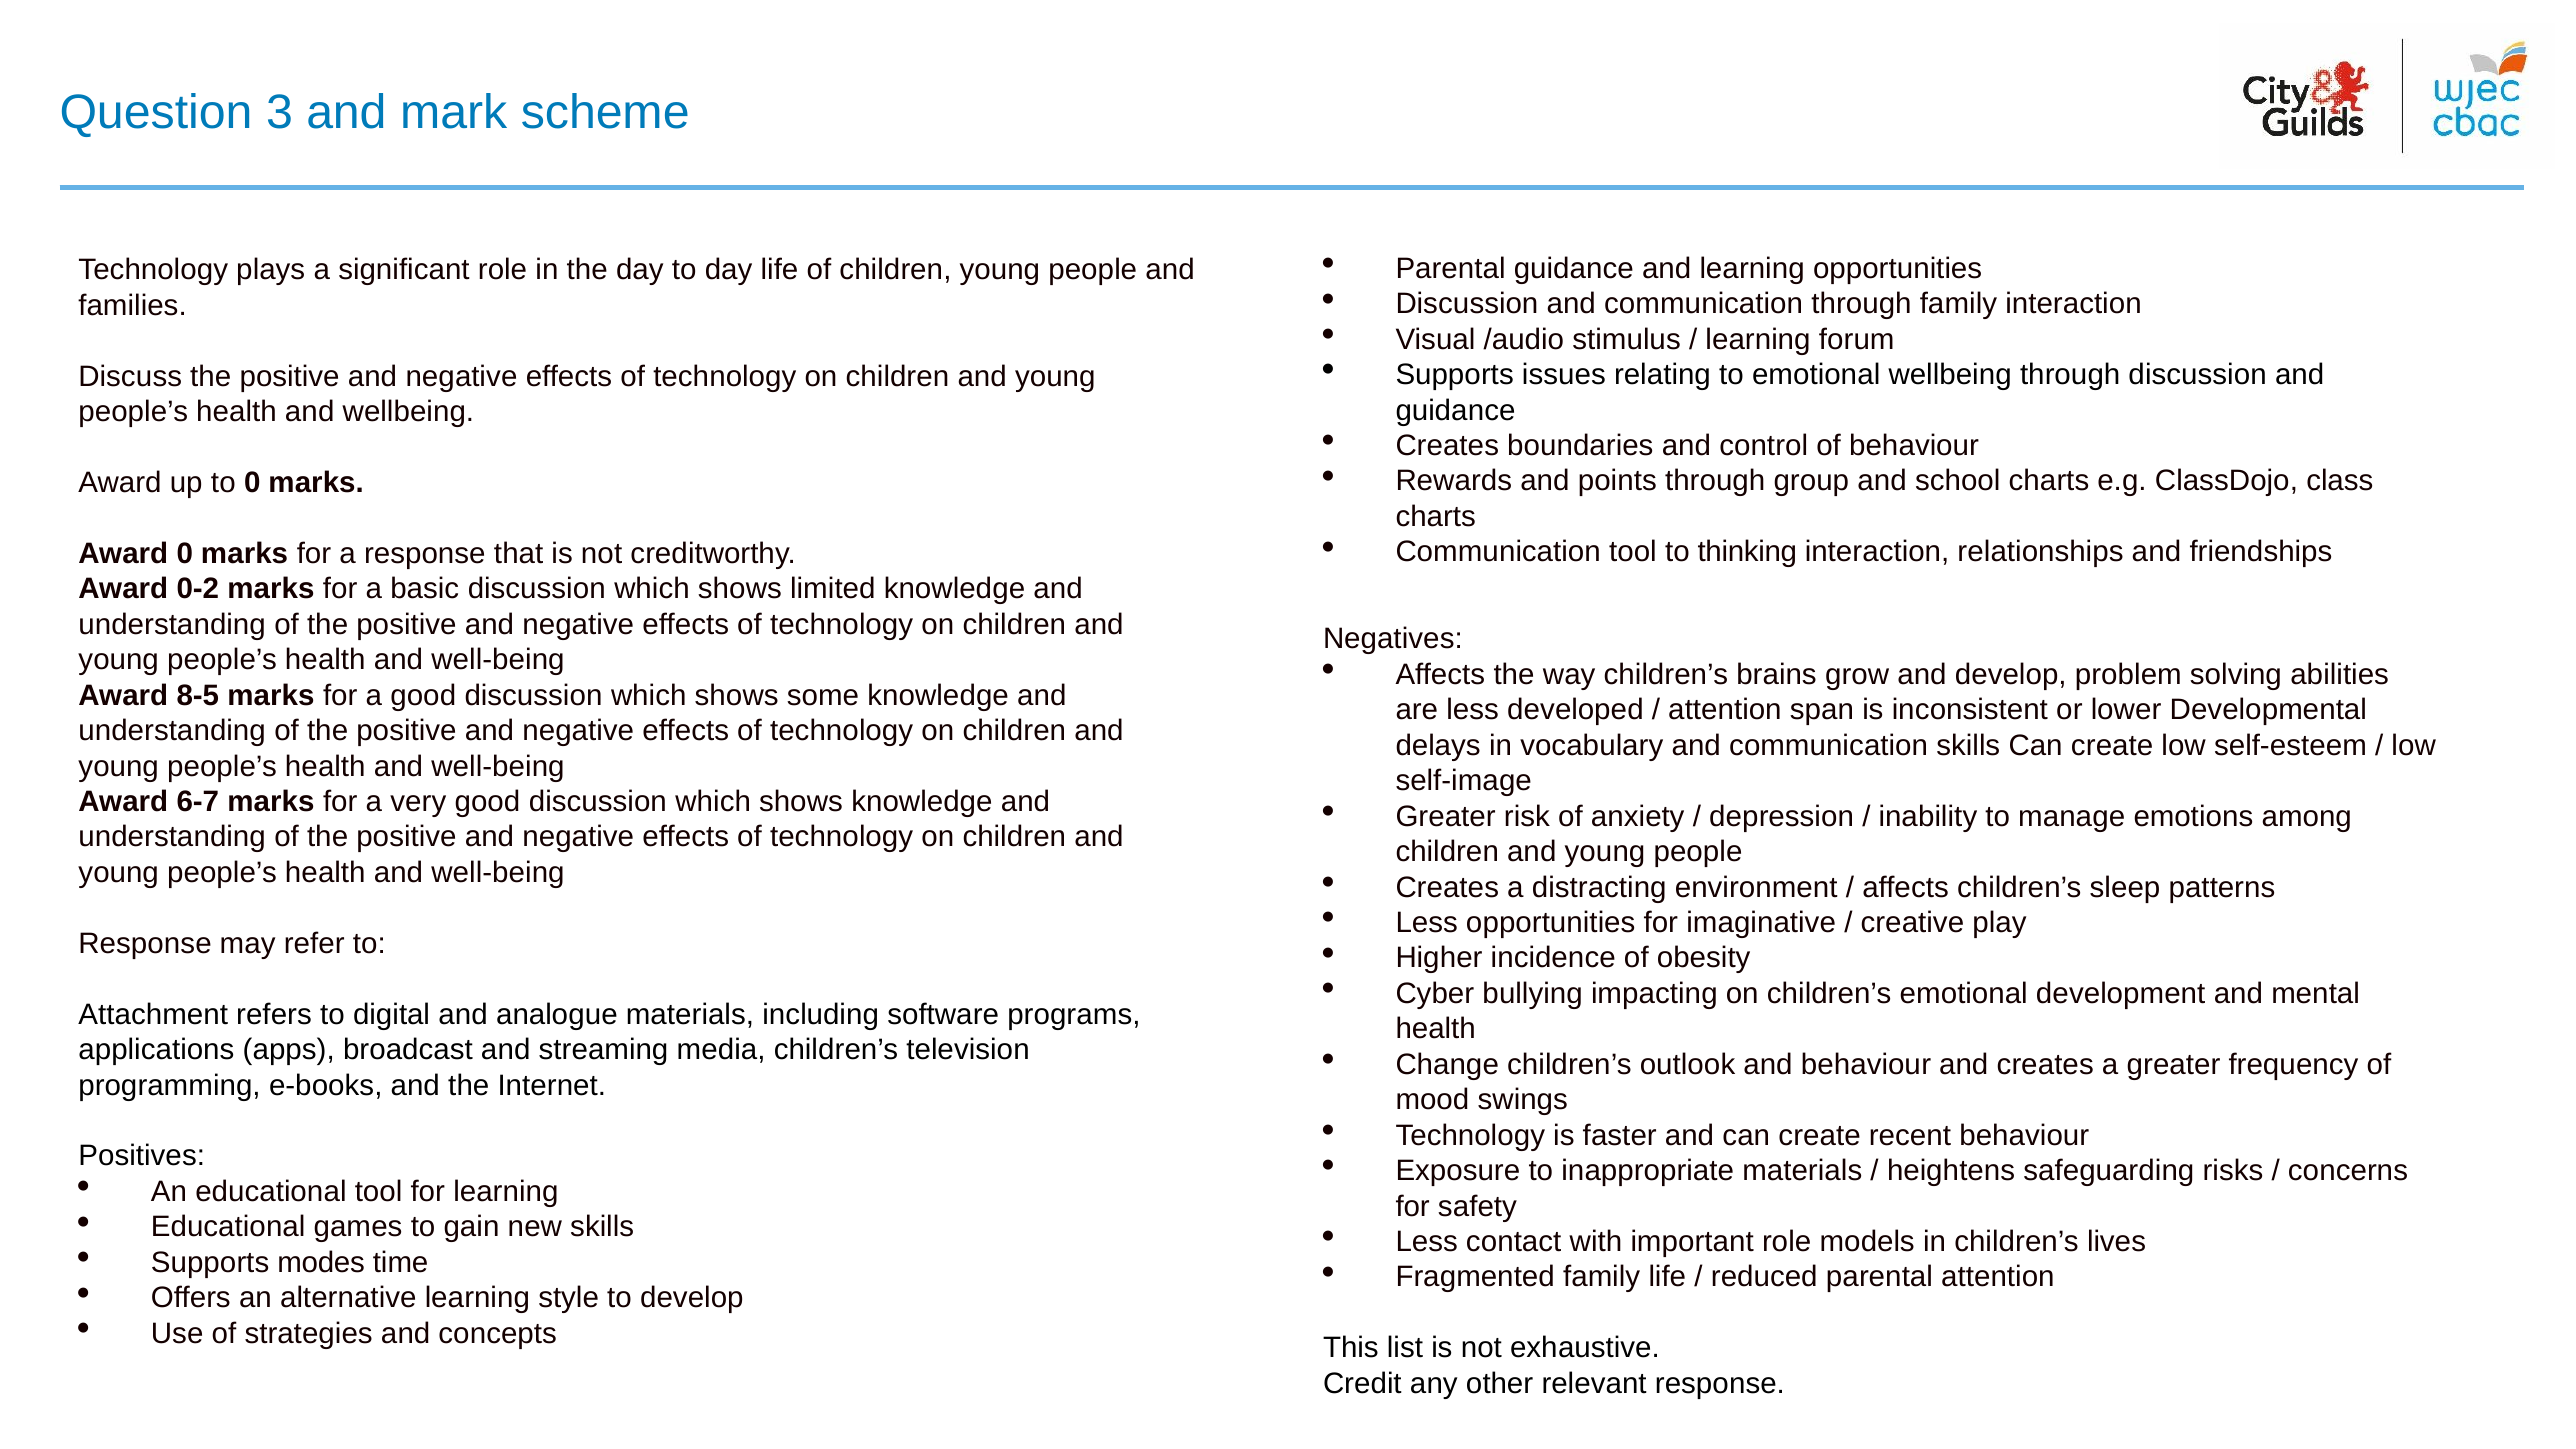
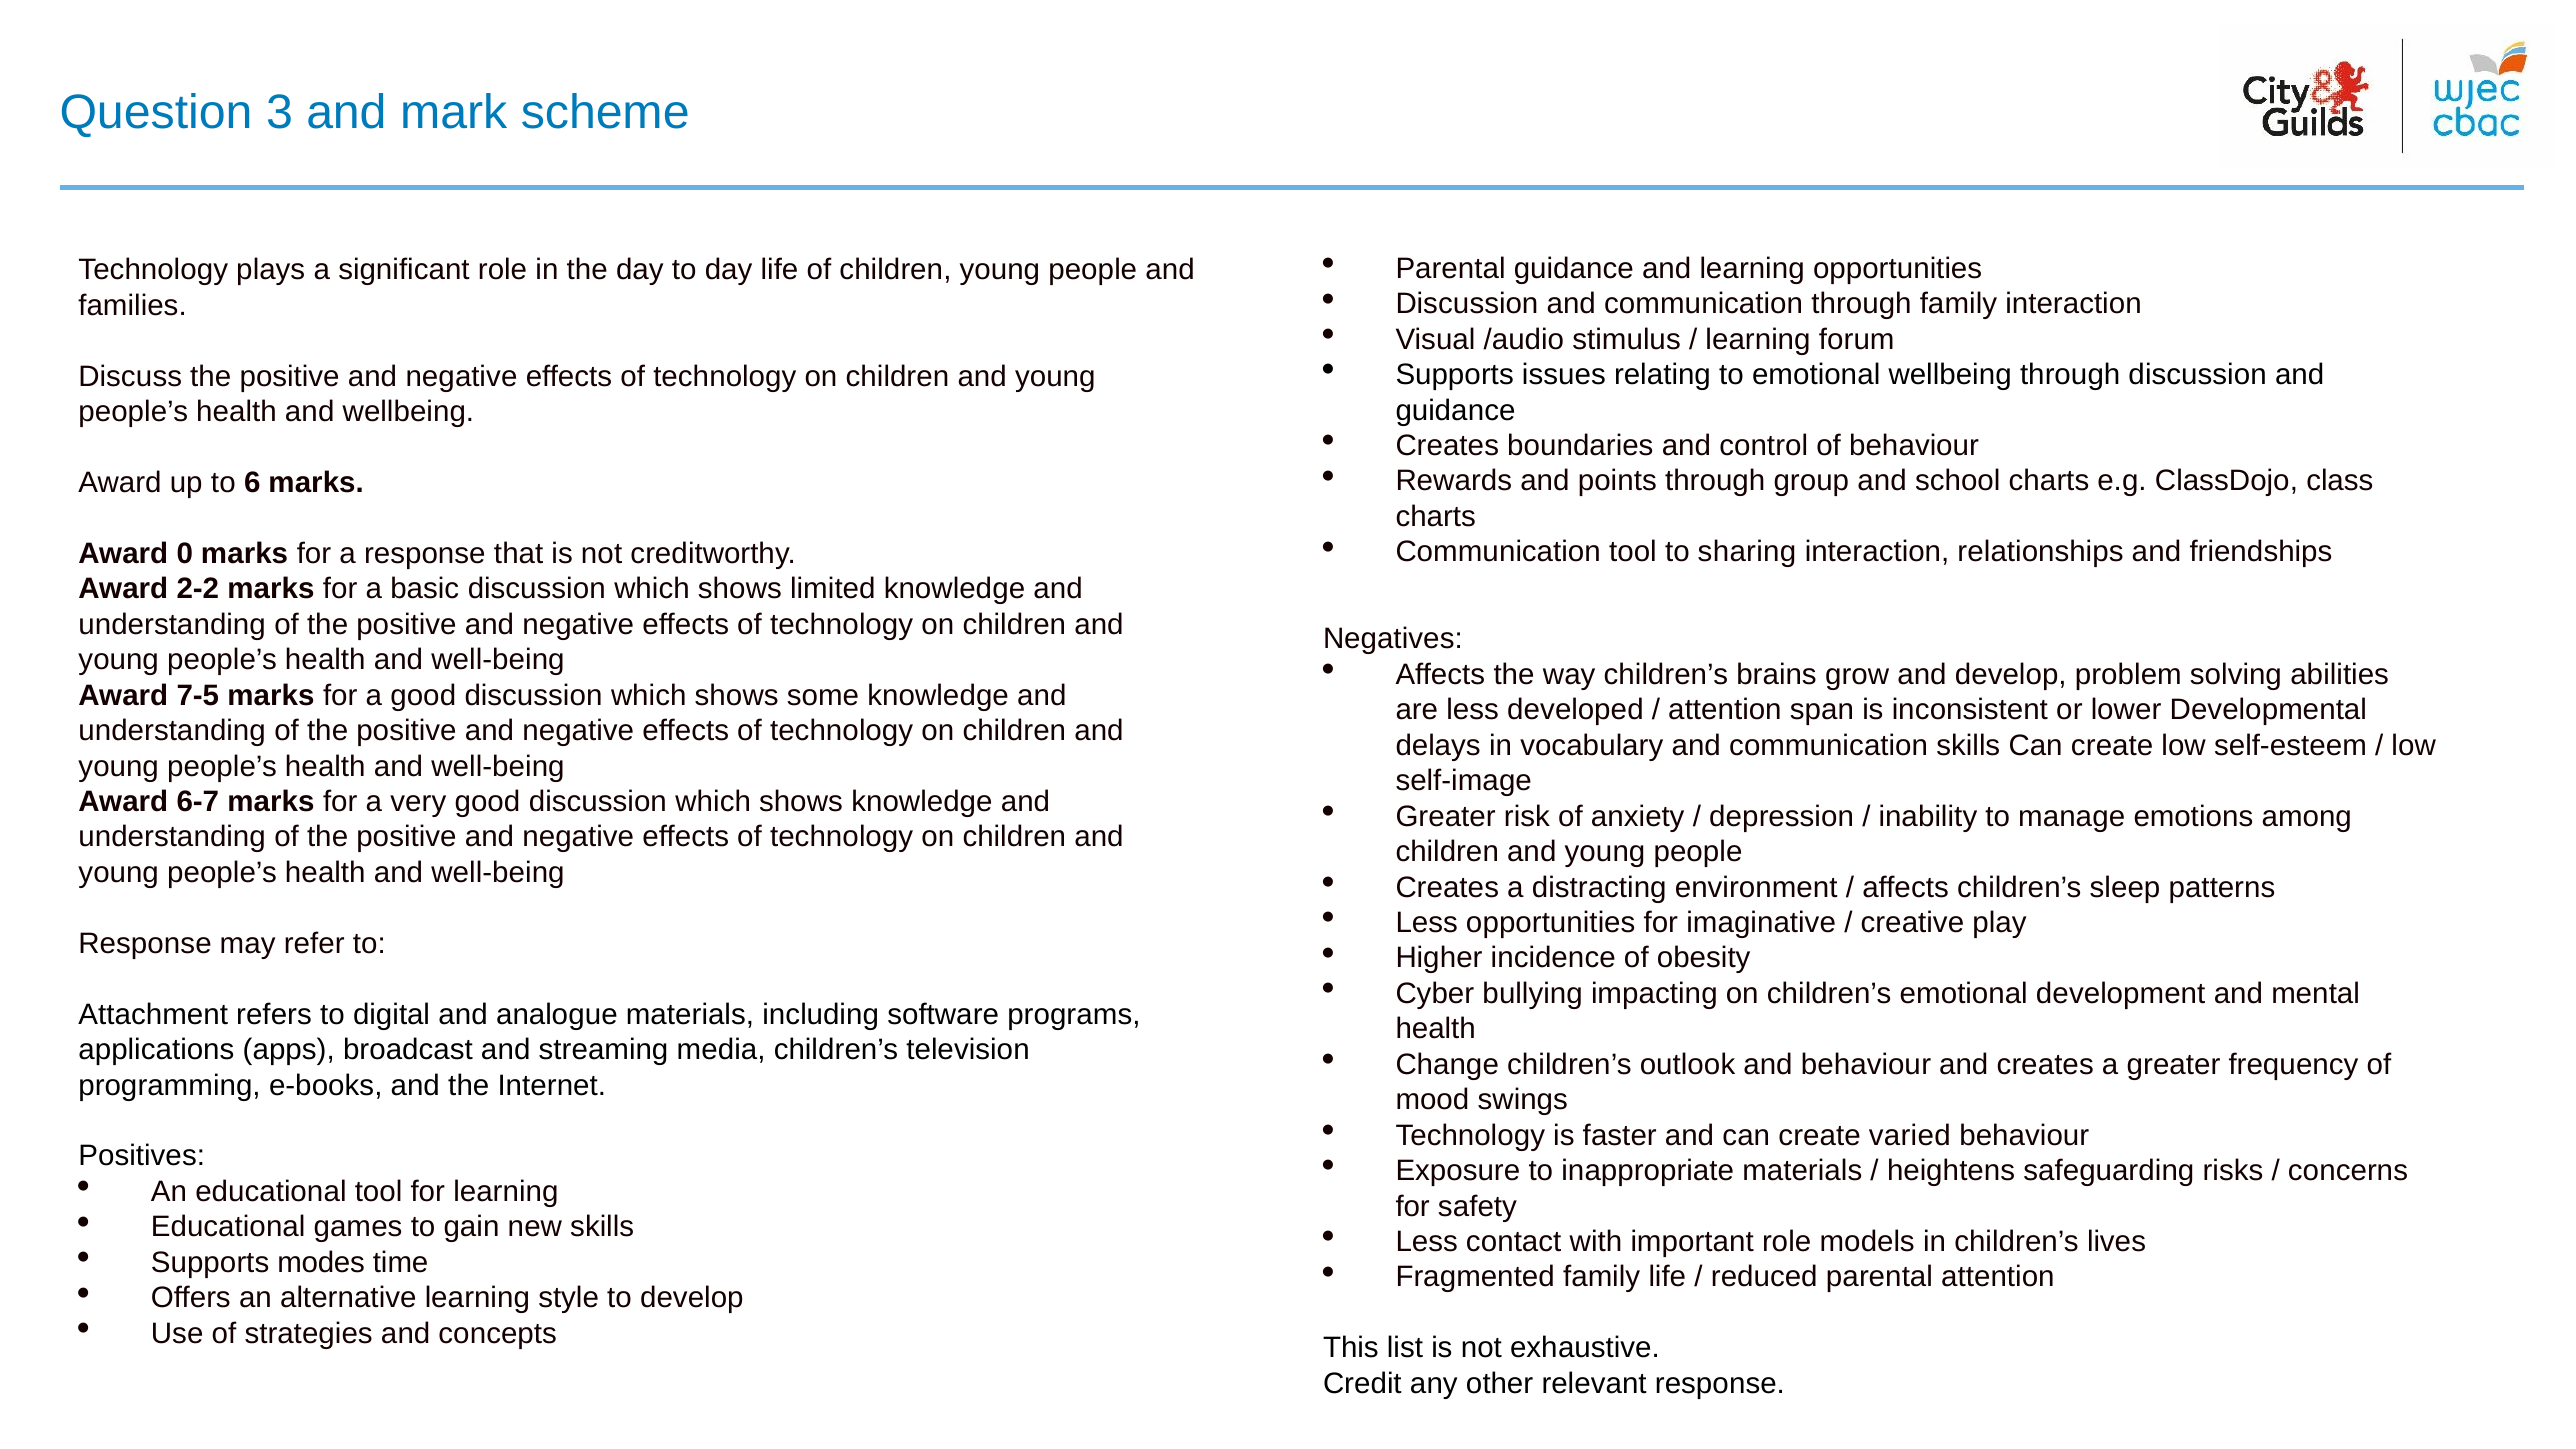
to 0: 0 -> 6 (252, 483)
thinking: thinking -> sharing (1747, 552)
0-2: 0-2 -> 2-2 (198, 589)
8-5: 8-5 -> 7-5 (198, 695)
recent: recent -> varied (1910, 1135)
